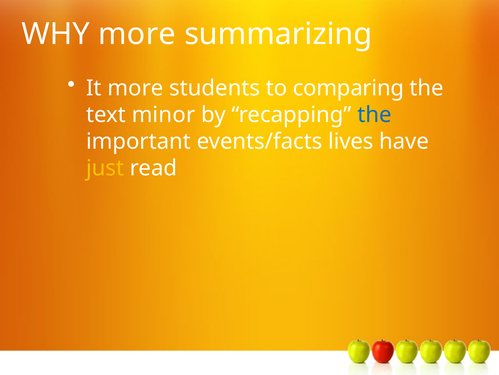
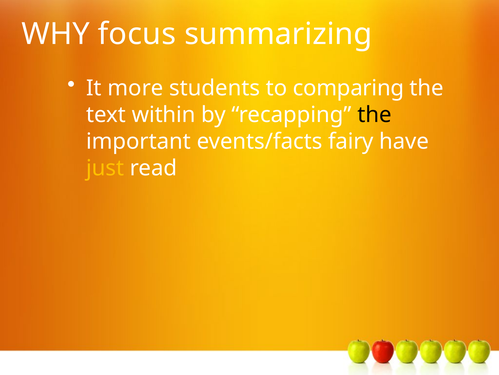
WHY more: more -> focus (137, 34)
minor: minor -> within (164, 115)
the colour: blue -> black (374, 115)
lives: lives -> fairy (351, 141)
